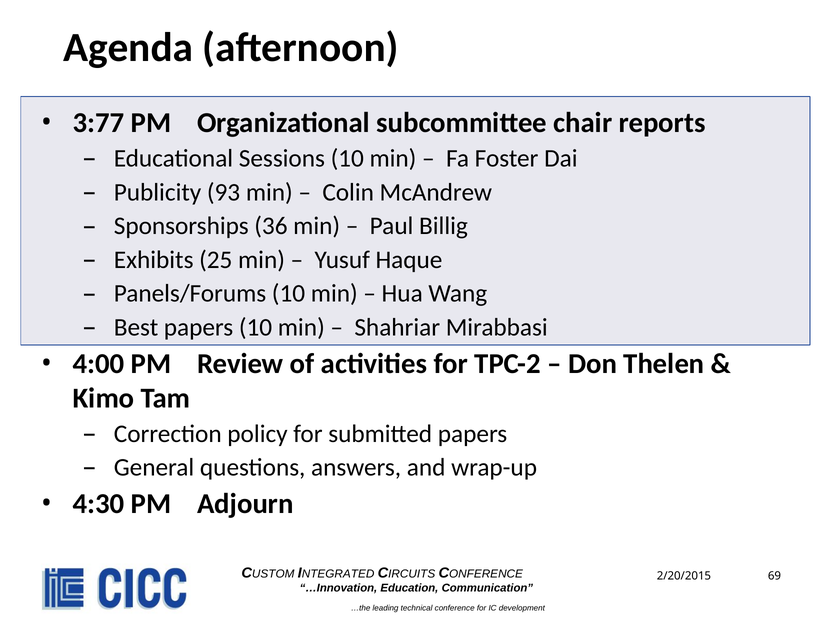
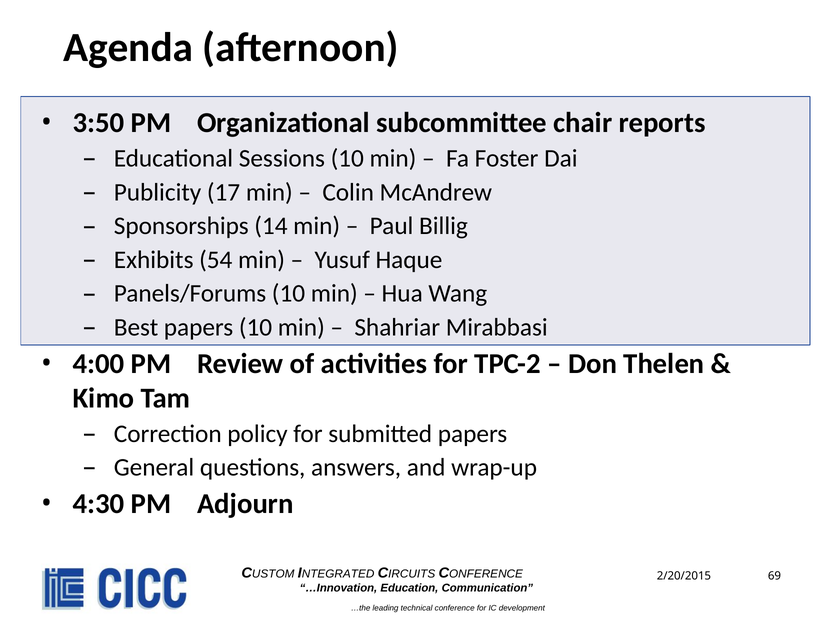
3:77: 3:77 -> 3:50 (99, 123)
93: 93 -> 17 (224, 192)
36: 36 -> 14 (271, 226)
25: 25 -> 54 (216, 260)
